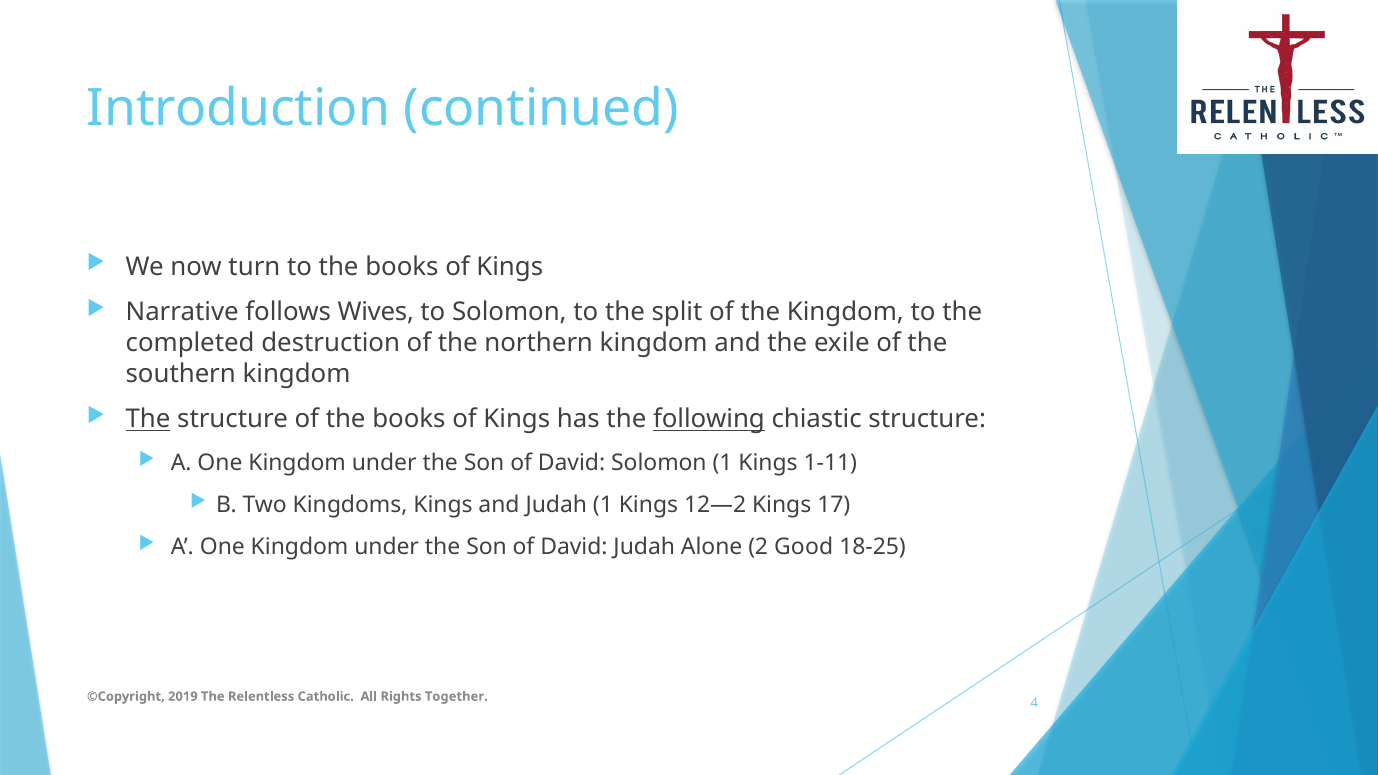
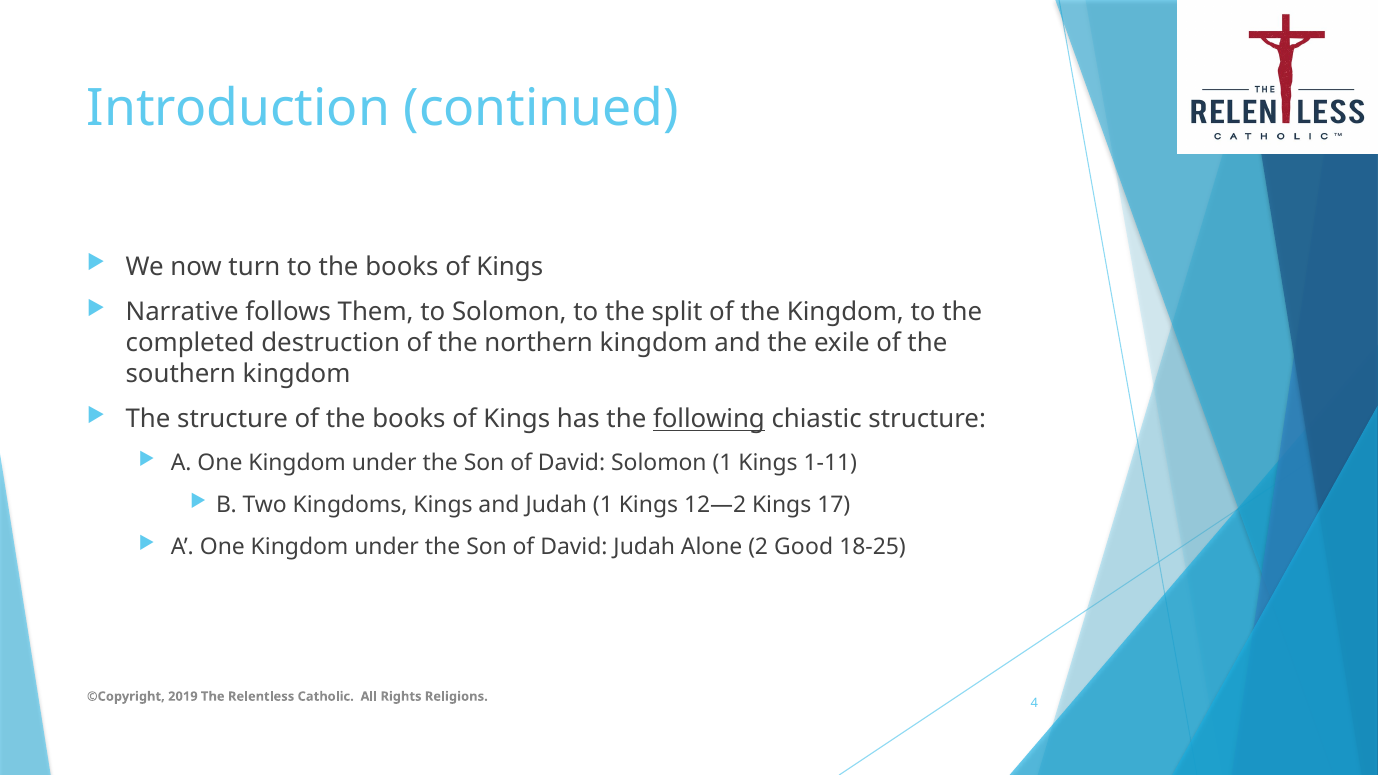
Wives: Wives -> Them (376, 312)
The underline: present -> none (148, 419)
Together: Together -> Religions (456, 697)
